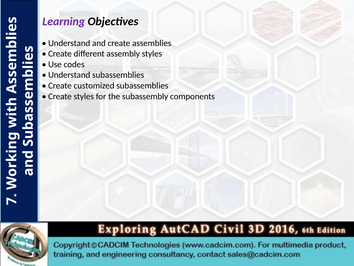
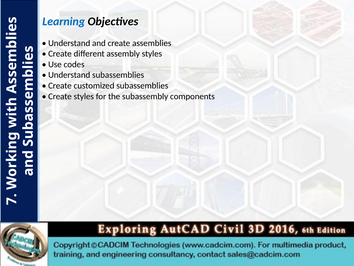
Learning colour: purple -> blue (64, 21)
